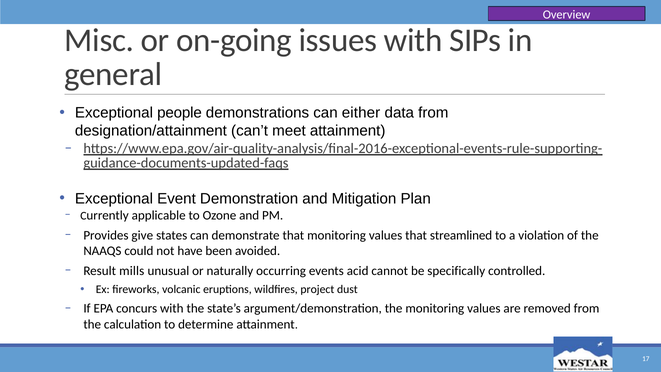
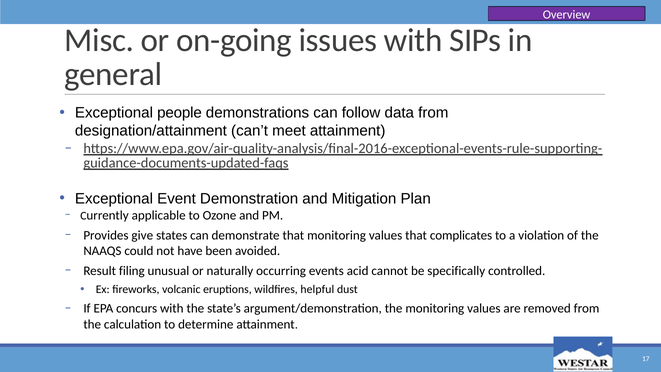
either: either -> follow (361, 113)
streamlined: streamlined -> complicates (461, 235)
mills: mills -> filing (132, 271)
project: project -> helpful (317, 289)
